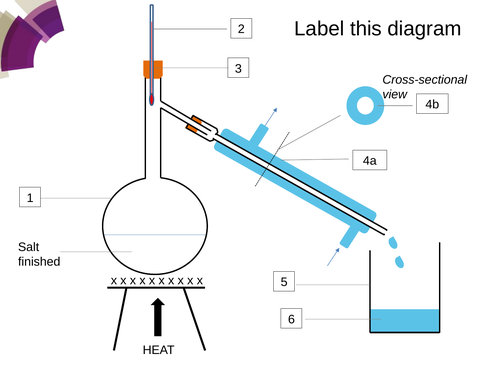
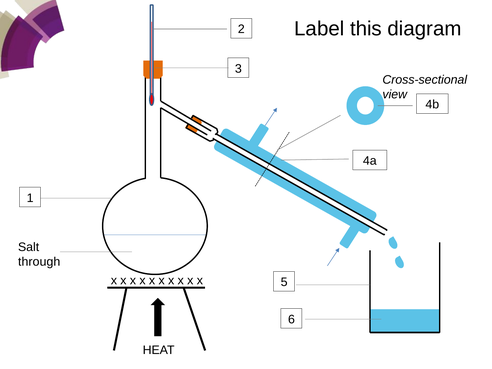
finished: finished -> through (39, 262)
